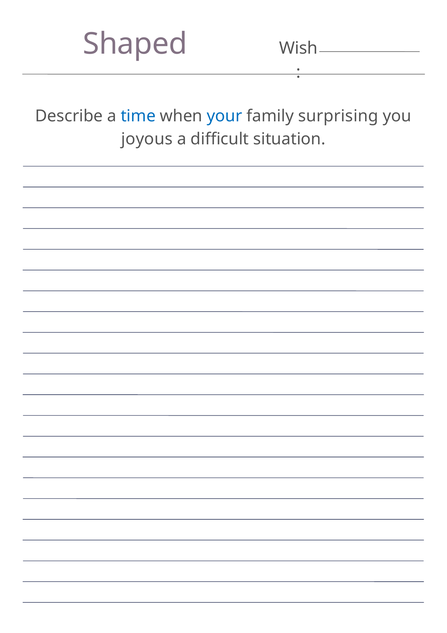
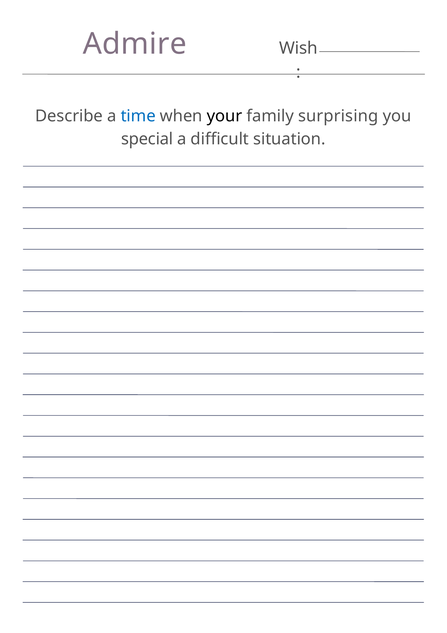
Shaped: Shaped -> Admire (135, 44)
your colour: blue -> black (225, 116)
joyous: joyous -> special (147, 139)
